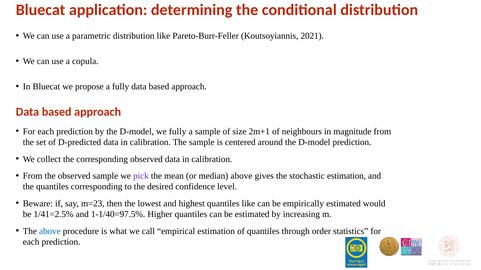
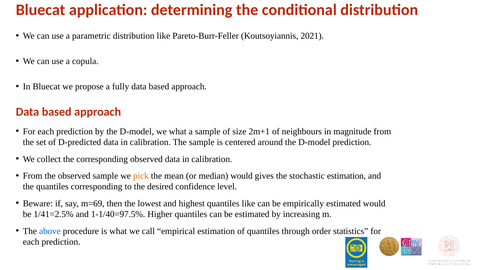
we fully: fully -> what (178, 132)
pick colour: purple -> orange (141, 176)
median above: above -> would (242, 176)
m=23: m=23 -> m=69 (93, 204)
